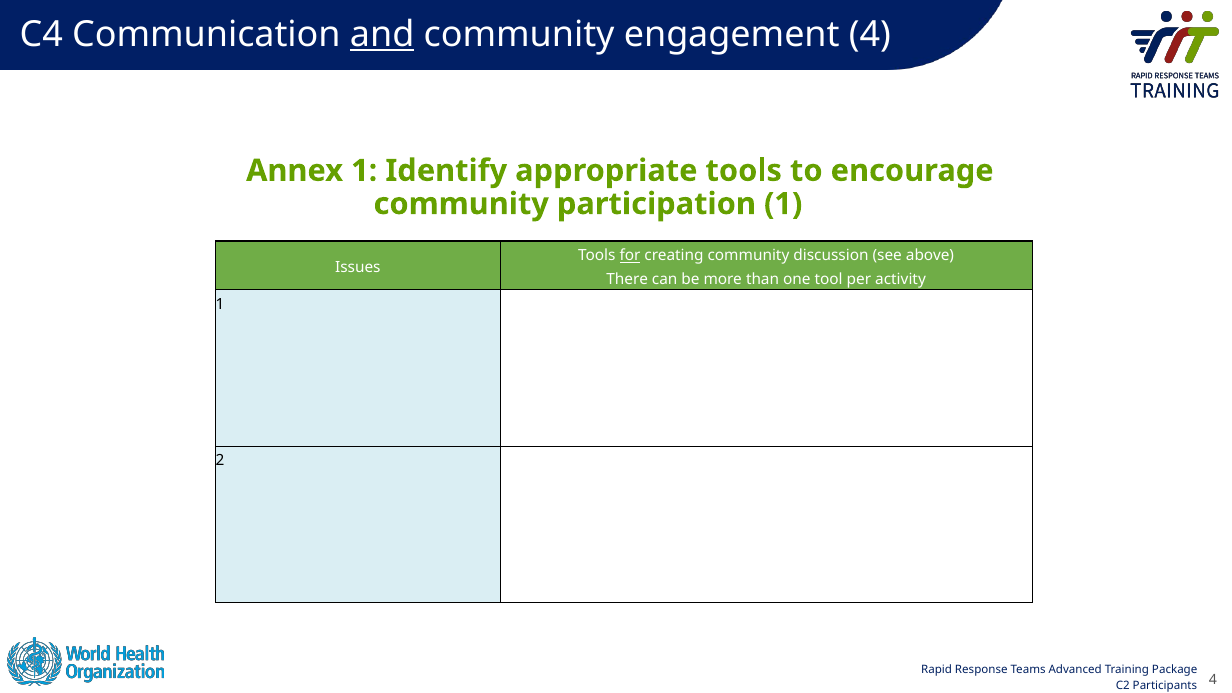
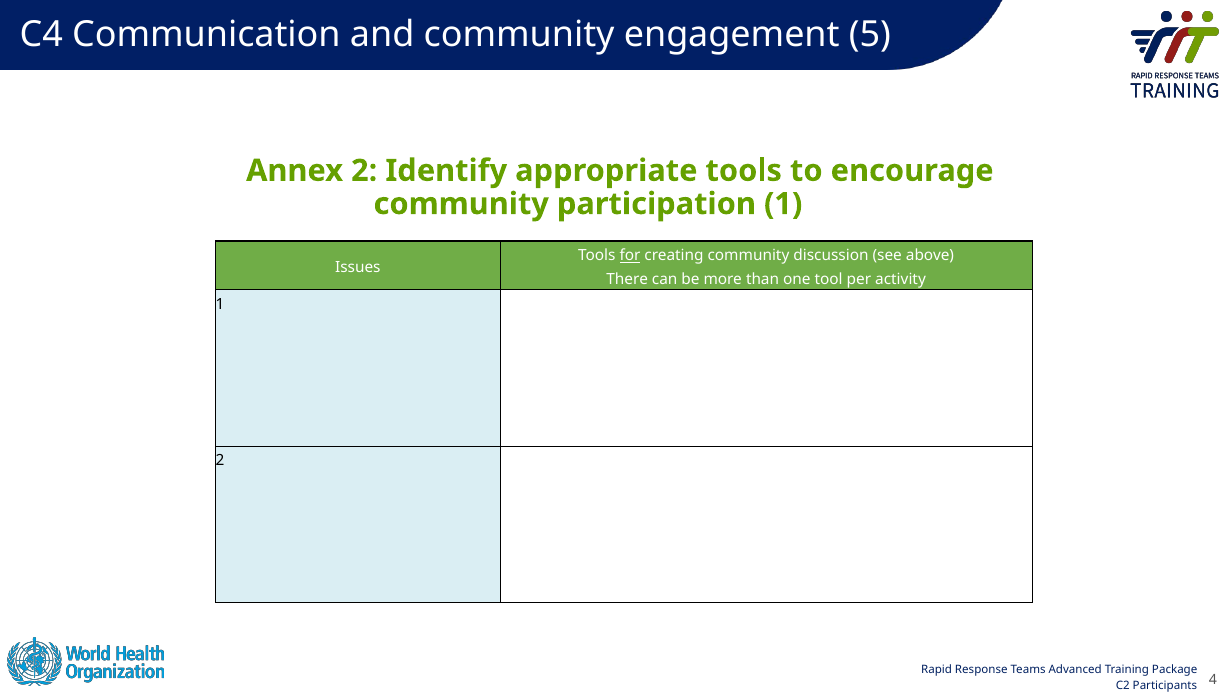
and underline: present -> none (382, 34)
engagement 4: 4 -> 5 (870, 34)
Annex 1: 1 -> 2 (364, 171)
